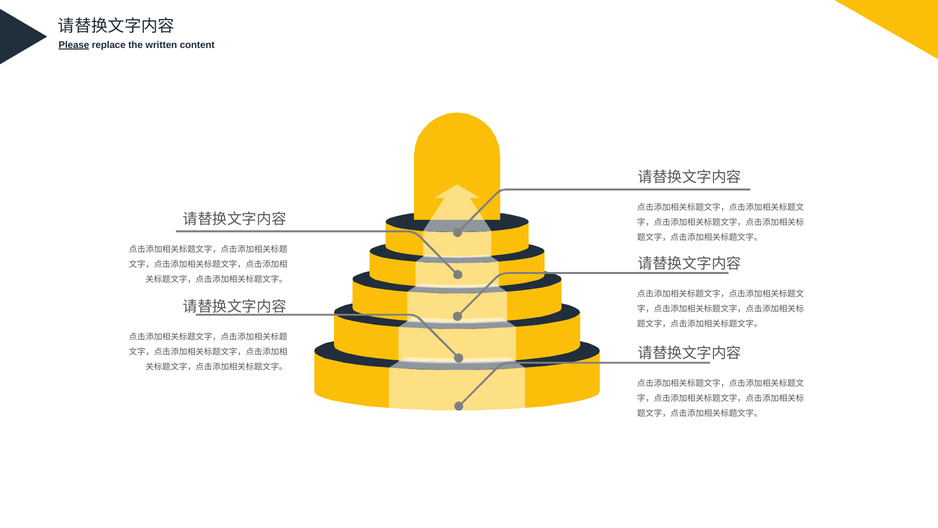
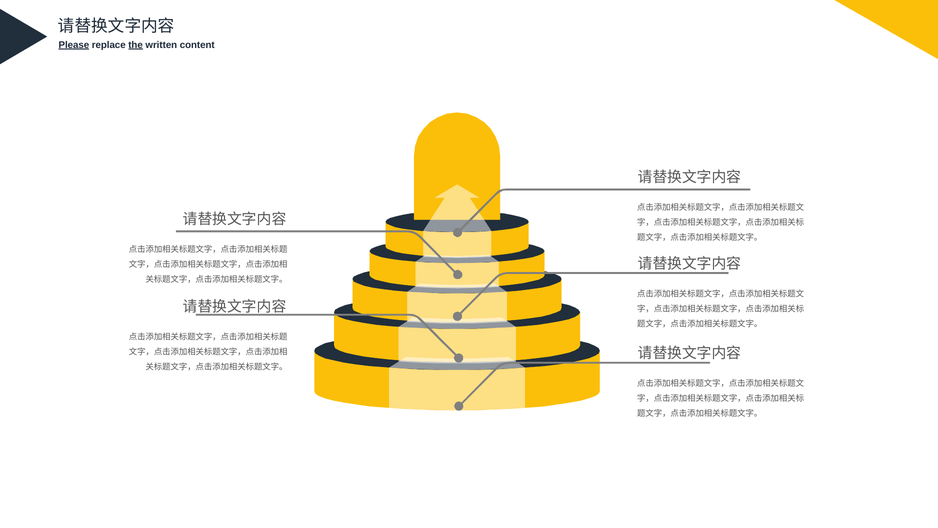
the underline: none -> present (136, 45)
